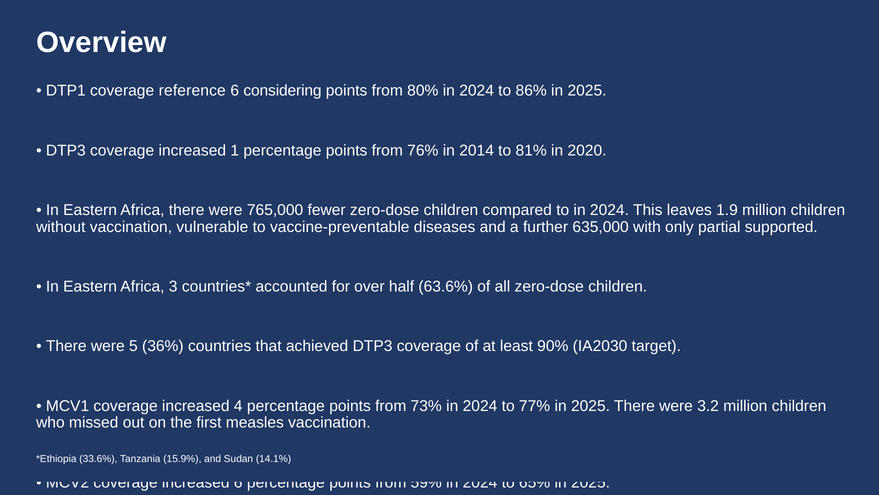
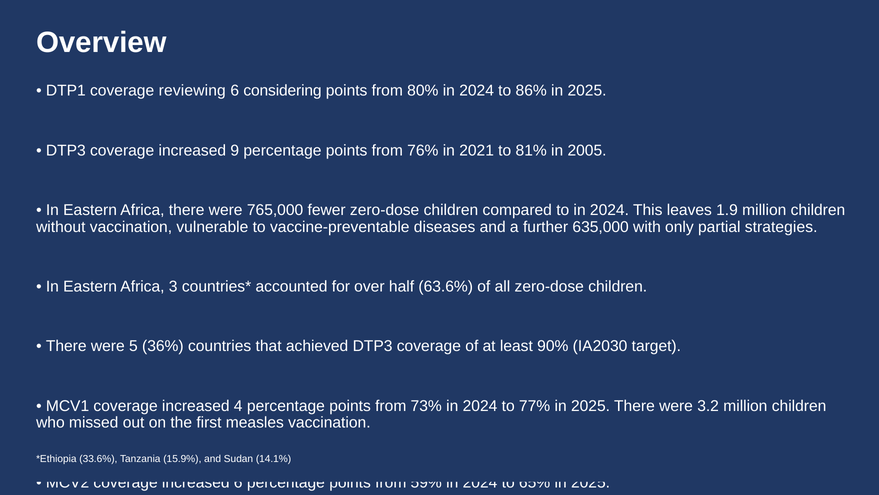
reference: reference -> reviewing (192, 91)
1: 1 -> 9 (235, 150)
2014: 2014 -> 2021 (477, 150)
2020: 2020 -> 2005 (587, 150)
supported: supported -> strategies (781, 227)
